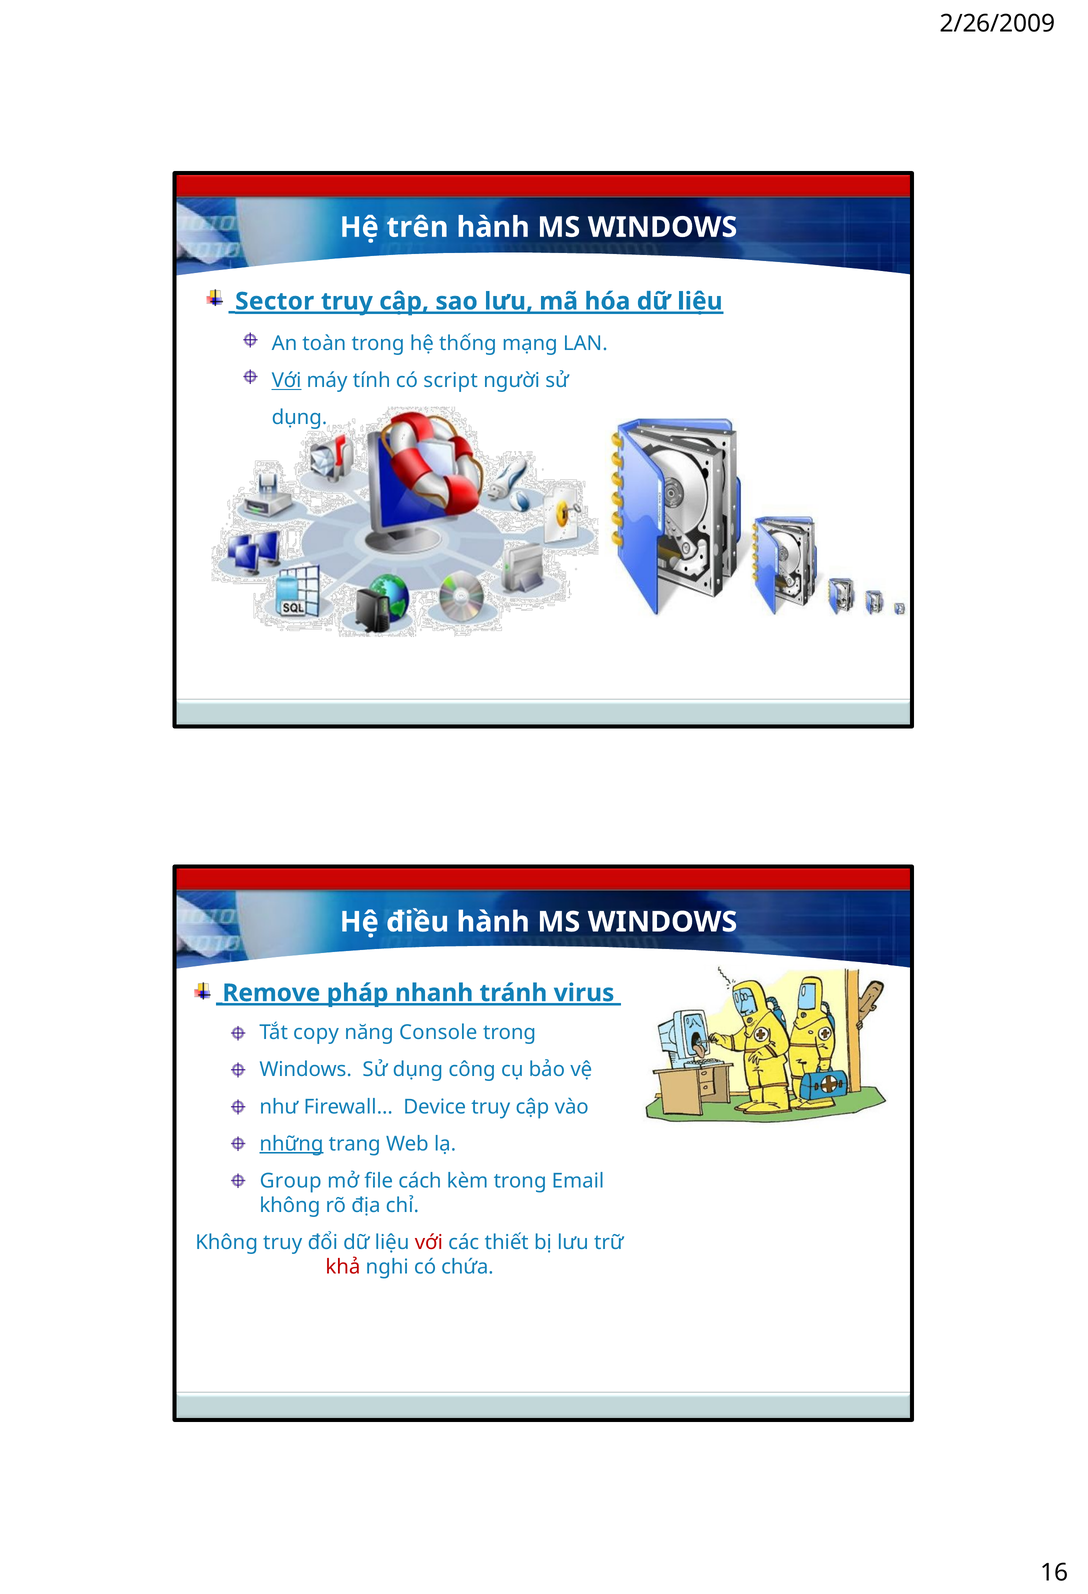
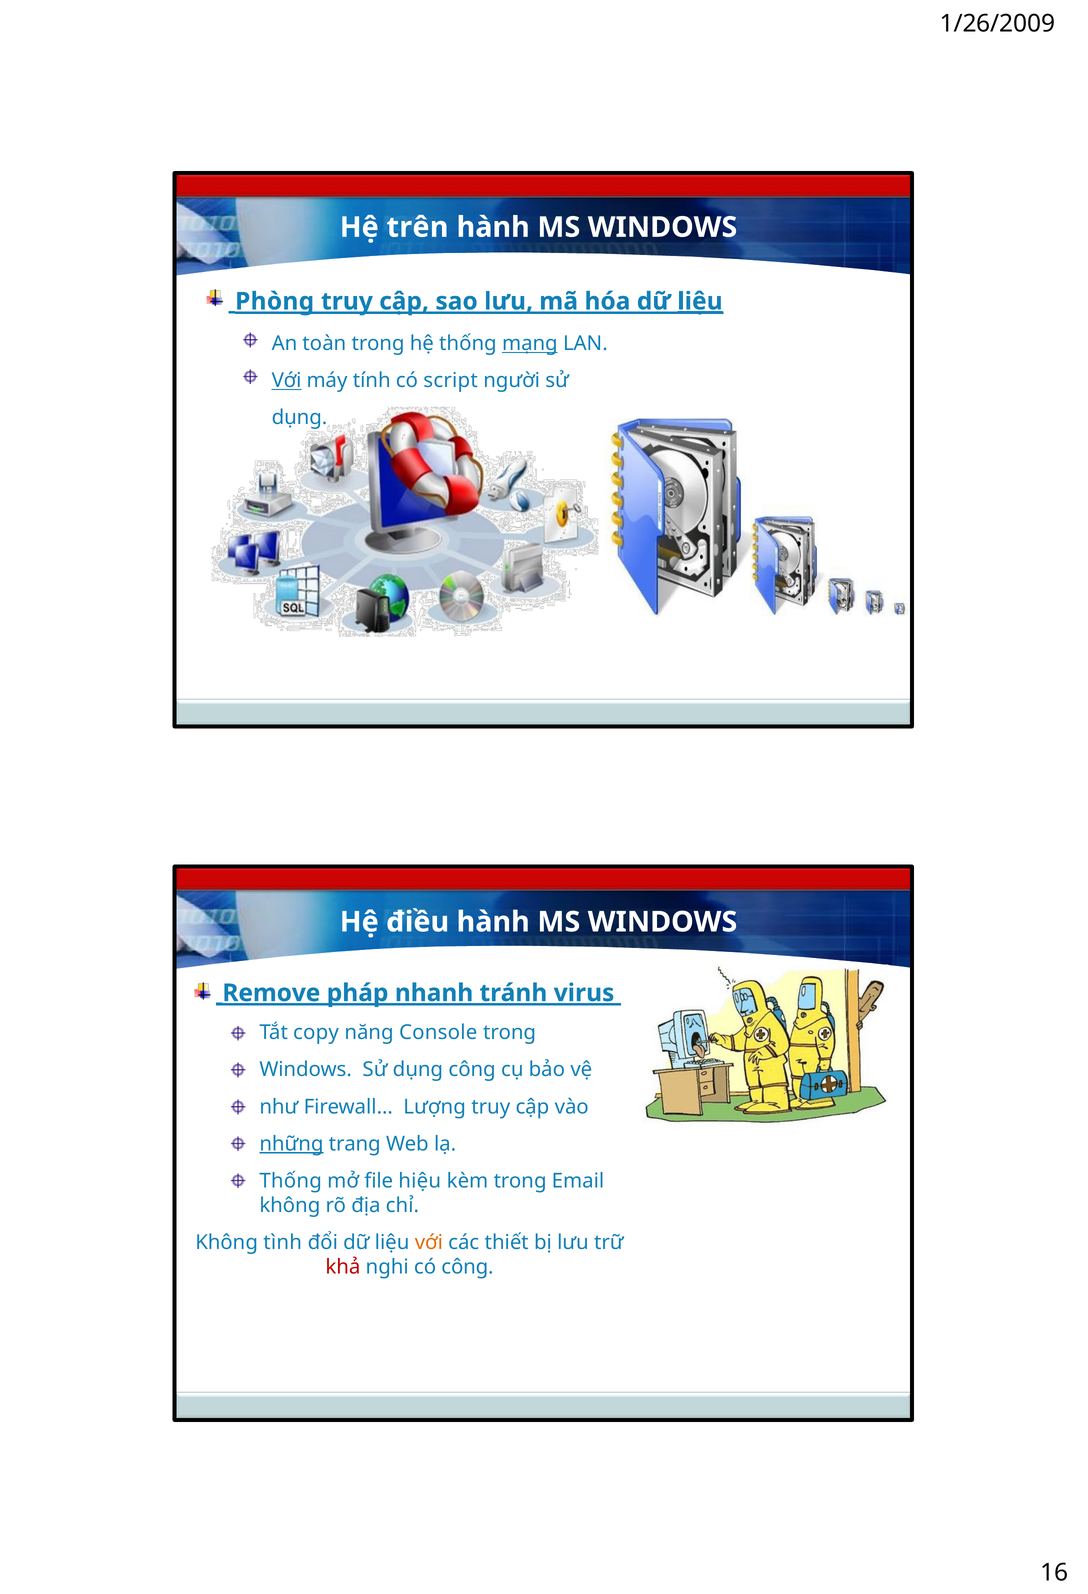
2/26/2009: 2/26/2009 -> 1/26/2009 (997, 24)
Sector: Sector -> Phòng (275, 301)
liệu underline: none -> present (700, 301)
mạng underline: none -> present (530, 344)
Device: Device -> Lượng (435, 1106)
Group: Group -> Thống (291, 1180)
cách: cách -> hiệu (420, 1180)
Không truy: truy -> tình (283, 1242)
với colour: red -> orange (429, 1242)
có chứa: chứa -> công (467, 1266)
